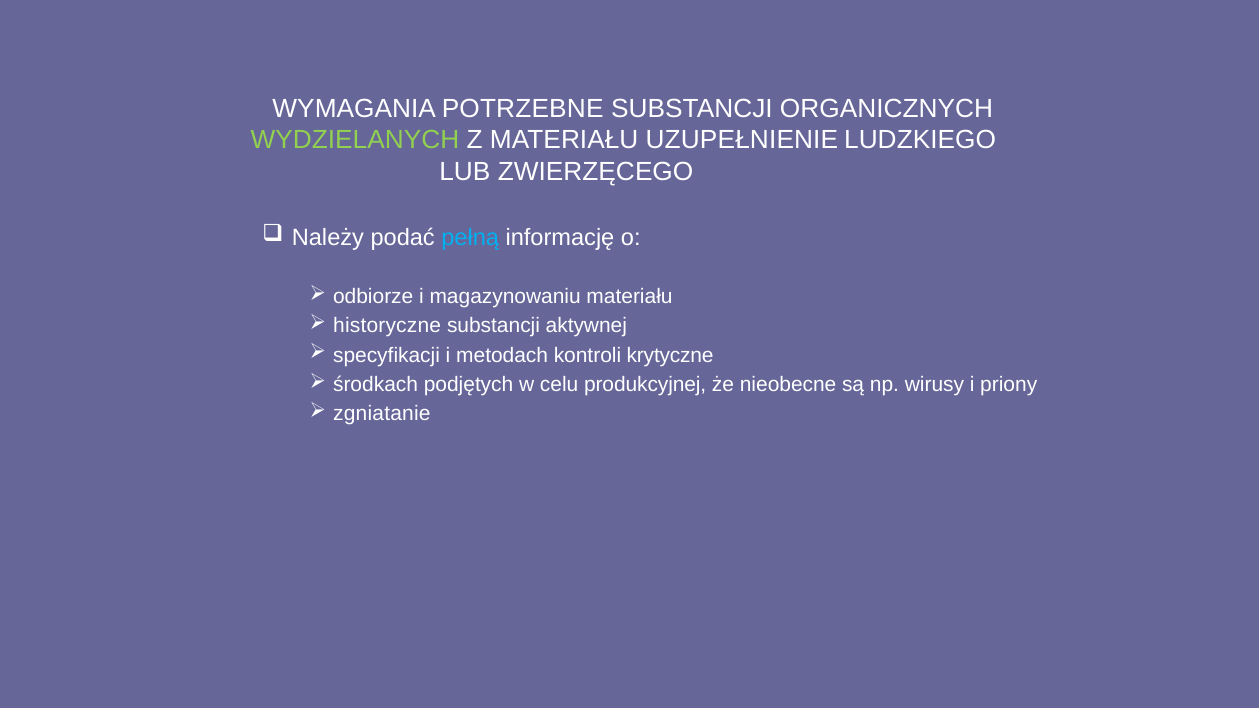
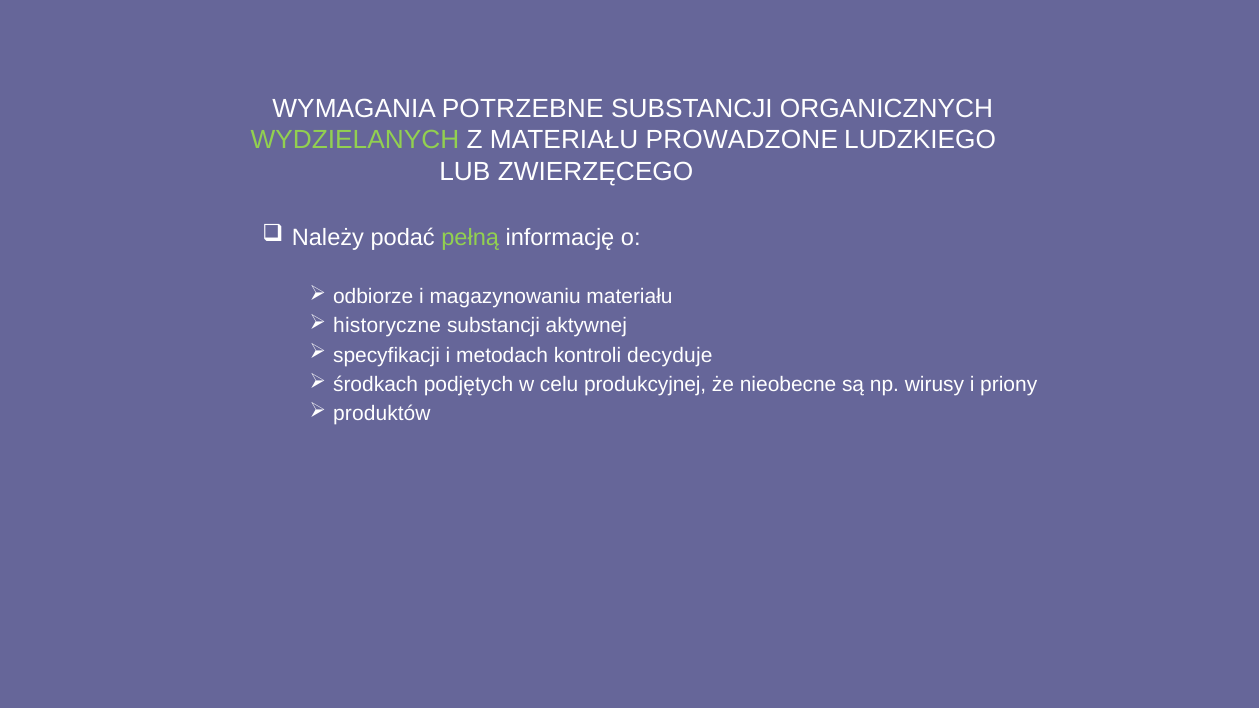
UZUPEŁNIENIE: UZUPEŁNIENIE -> PROWADZONE (742, 140)
pełną colour: light blue -> light green (470, 238)
krytyczne: krytyczne -> decyduje (670, 355)
zgniatanie: zgniatanie -> produktów (382, 414)
